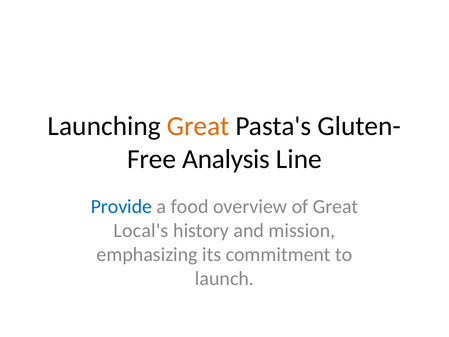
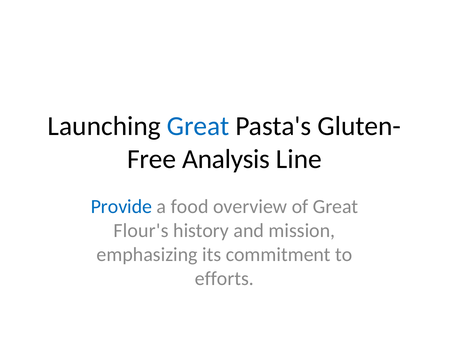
Great colour: orange -> blue (198, 126)
Local's: Local's -> Flour's (141, 230)
launch: launch -> efforts (224, 278)
